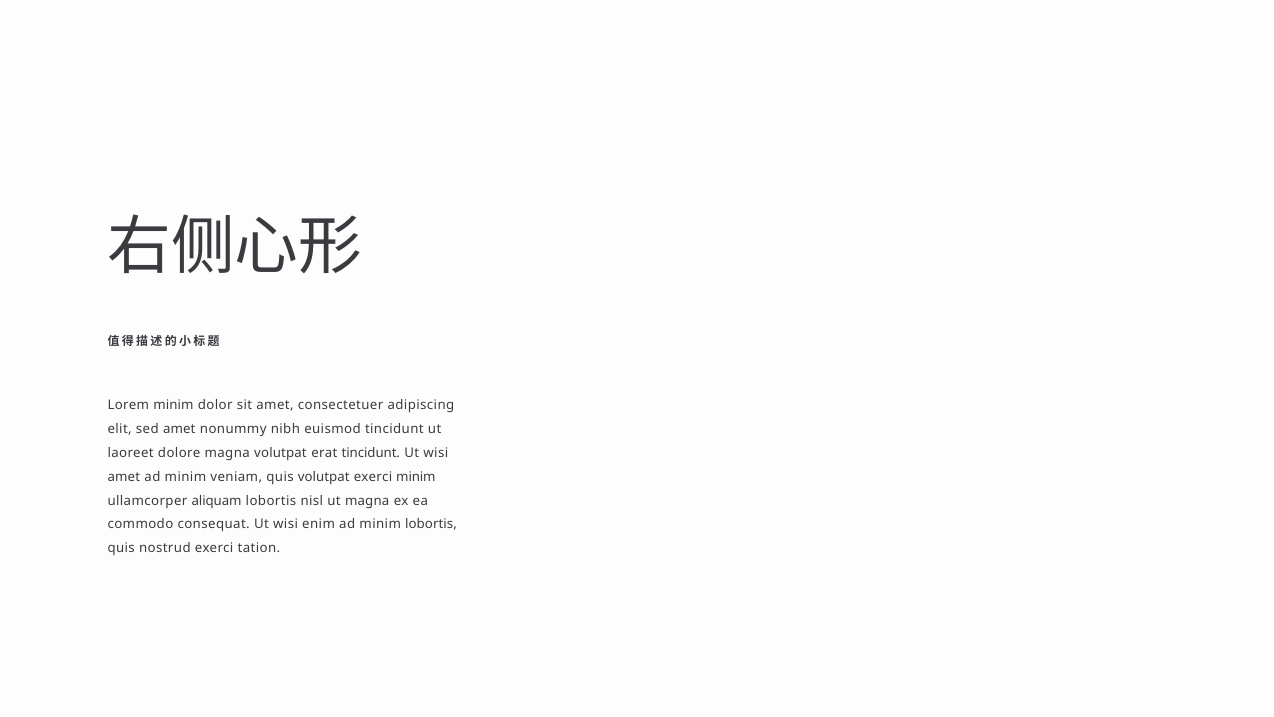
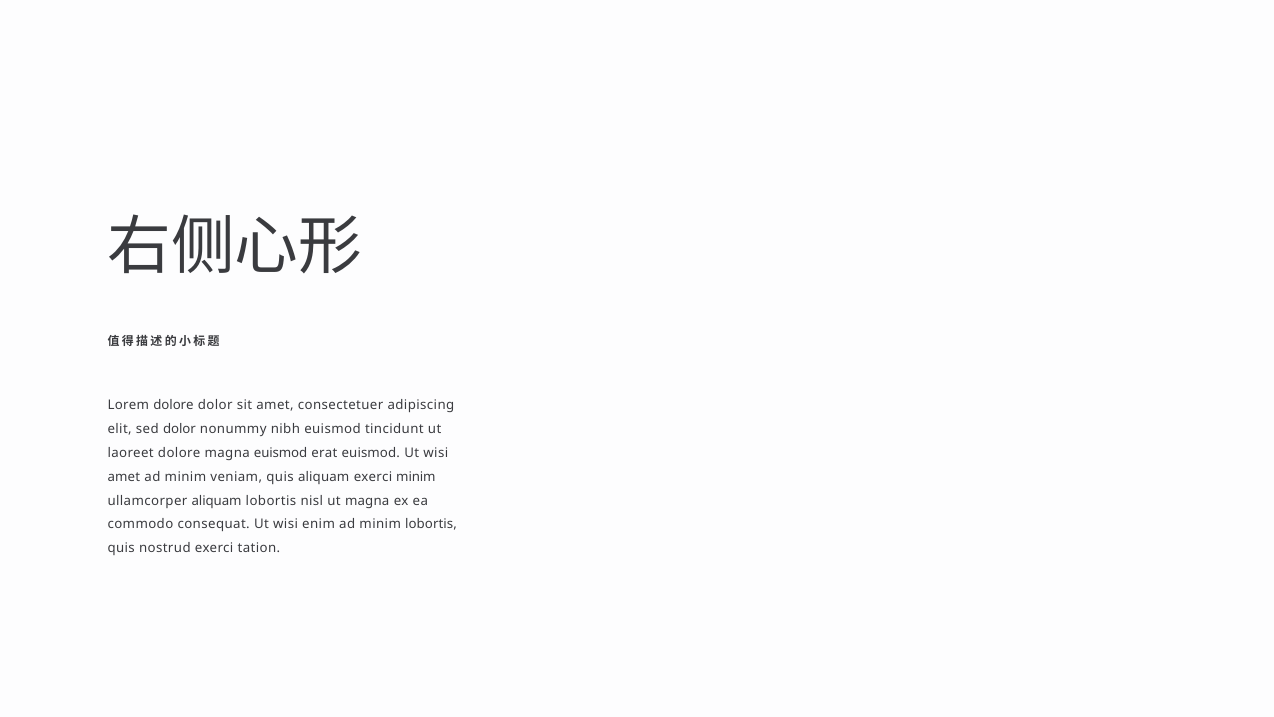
Lorem minim: minim -> dolore (173, 405)
sed amet: amet -> dolor (179, 429)
magna volutpat: volutpat -> euismod (281, 453)
erat tincidunt: tincidunt -> euismod (371, 453)
quis volutpat: volutpat -> aliquam (324, 477)
